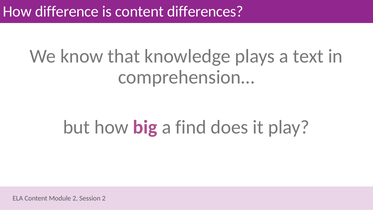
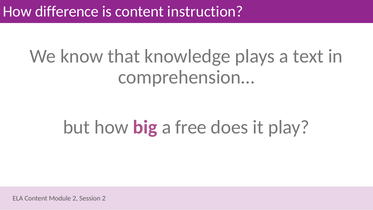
differences: differences -> instruction (205, 11)
find: find -> free (191, 127)
